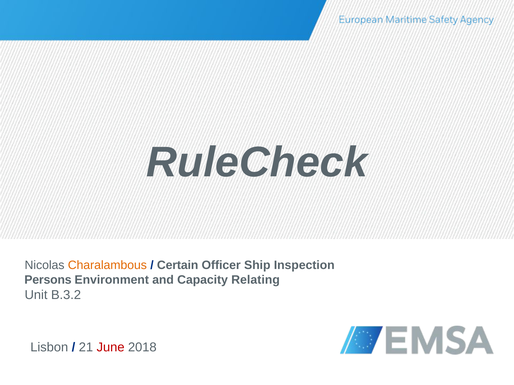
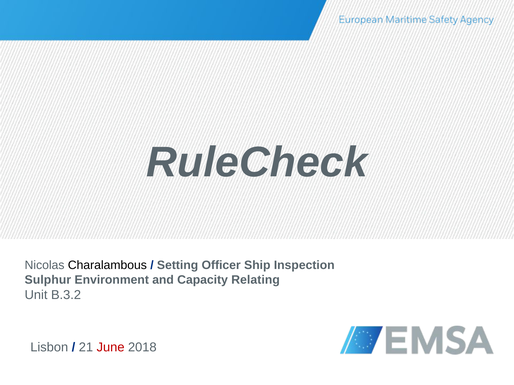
Charalambous colour: orange -> black (107, 266)
Certain: Certain -> Setting (178, 266)
Persons: Persons -> Sulphur (48, 280)
